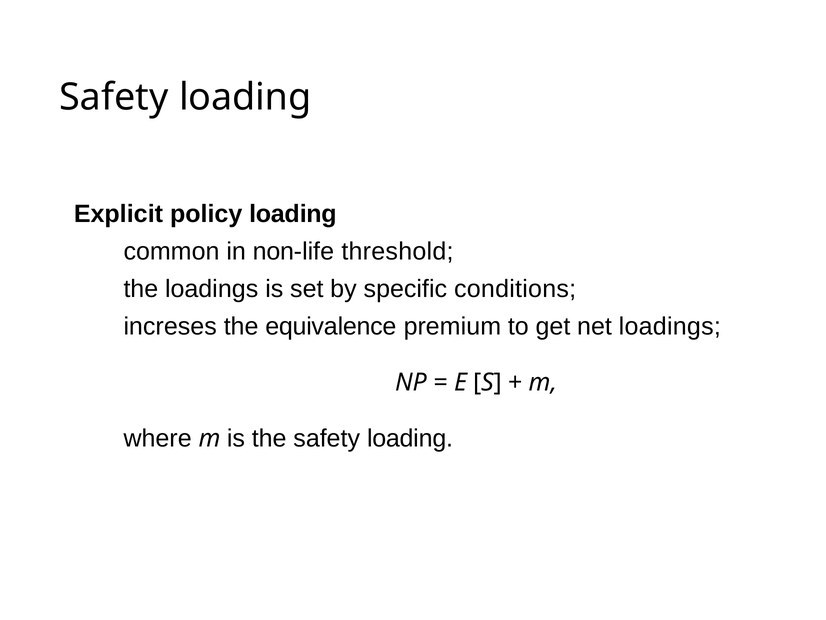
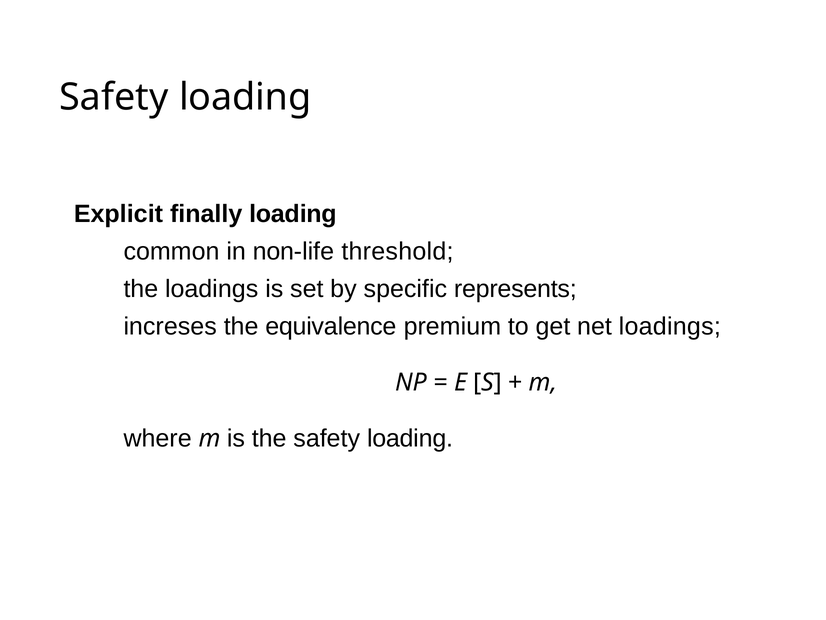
policy: policy -> finally (206, 214)
conditions: conditions -> represents (515, 289)
